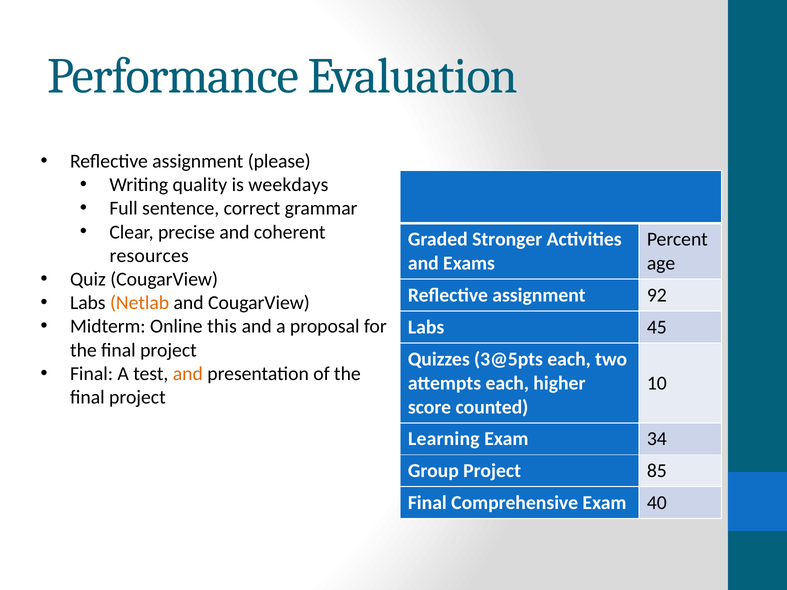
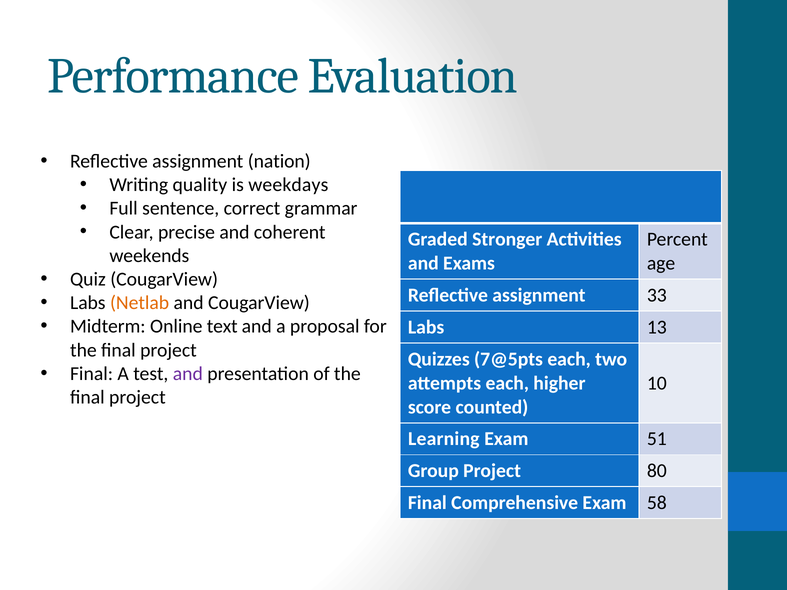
please: please -> nation (279, 161)
resources: resources -> weekends (149, 256)
92: 92 -> 33 (657, 295)
this: this -> text (222, 327)
45: 45 -> 13 (657, 327)
3@5pts: 3@5pts -> 7@5pts (509, 359)
and colour: orange -> purple (188, 374)
34: 34 -> 51 (657, 439)
85: 85 -> 80 (657, 471)
40: 40 -> 58 (657, 503)
